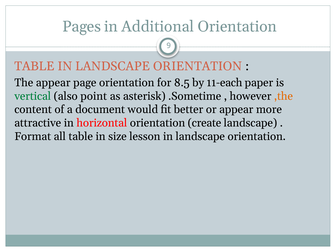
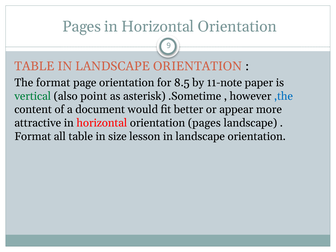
Additional: Additional -> Horizontal (158, 26)
The appear: appear -> format (53, 83)
11-each: 11-each -> 11-note (224, 83)
,the colour: orange -> blue (284, 96)
orientation create: create -> pages (204, 123)
